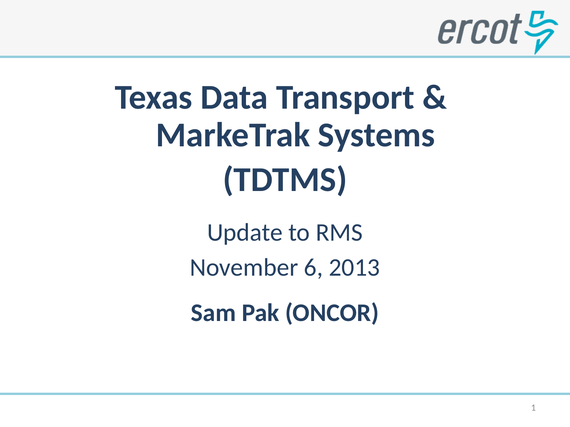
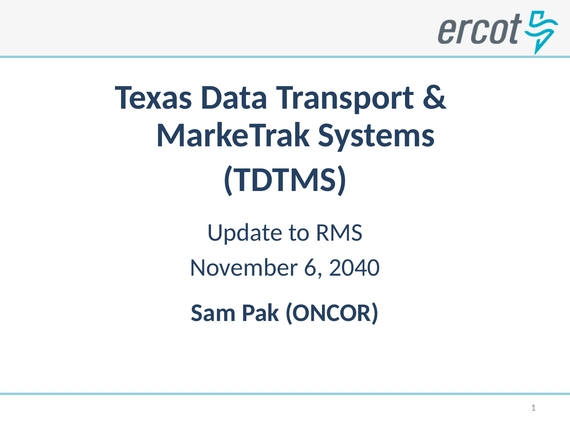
2013: 2013 -> 2040 (354, 268)
